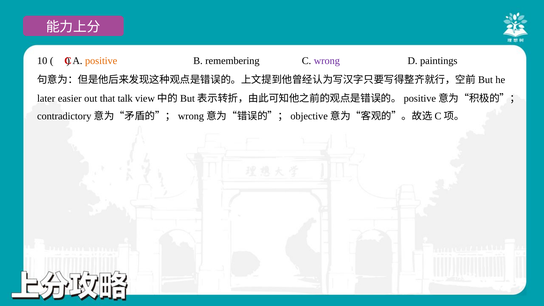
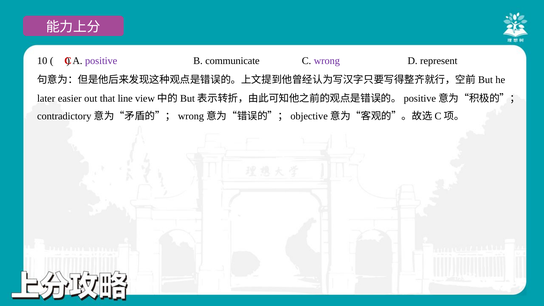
positive colour: orange -> purple (101, 61)
remembering: remembering -> communicate (232, 61)
paintings: paintings -> represent (439, 61)
talk: talk -> line (125, 99)
